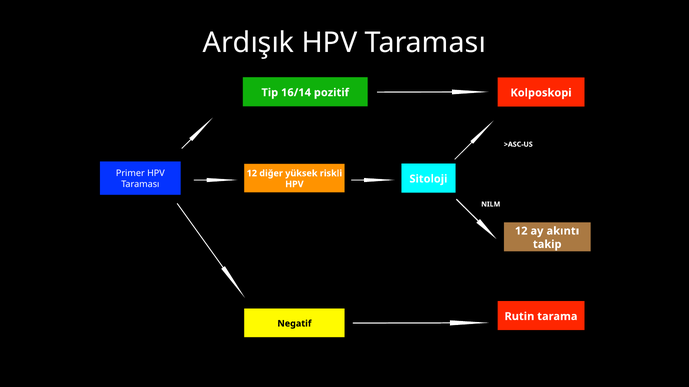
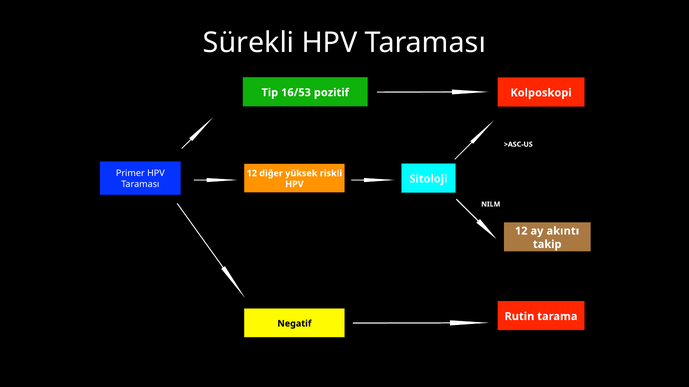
Ardışık: Ardışık -> Sürekli (249, 43)
16/14: 16/14 -> 16/53 (296, 93)
